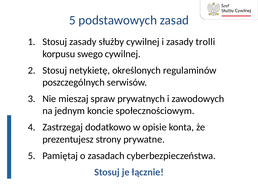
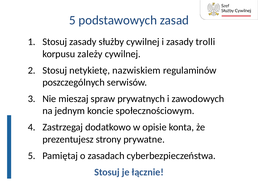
swego: swego -> zależy (90, 54)
określonych: określonych -> nazwiskiem (136, 70)
